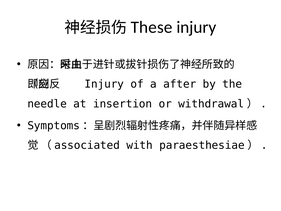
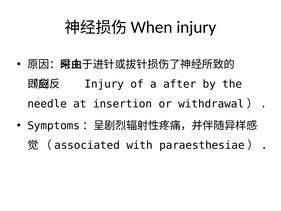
These: These -> When (152, 27)
